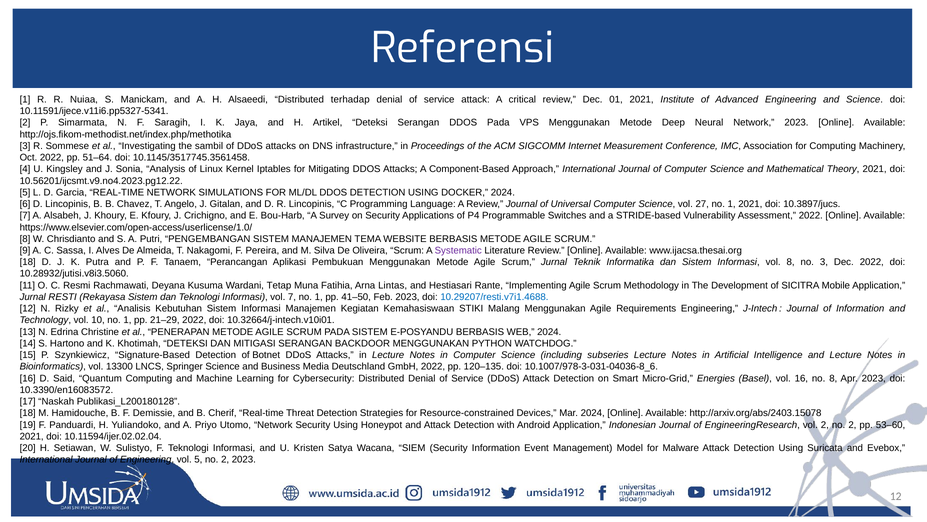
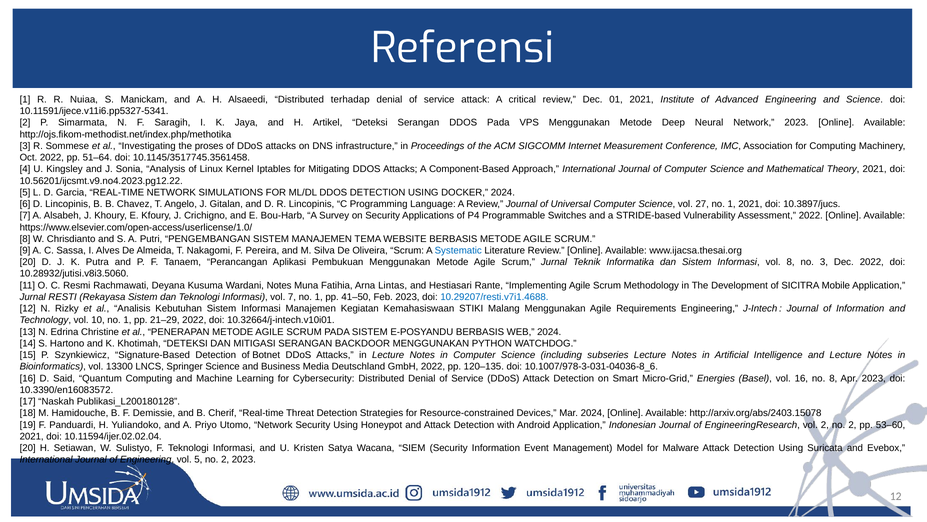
sambil: sambil -> proses (209, 146)
Systematic colour: purple -> blue (458, 250)
18: 18 -> 20 (28, 262)
Wardani Tetap: Tetap -> Notes (279, 285)
